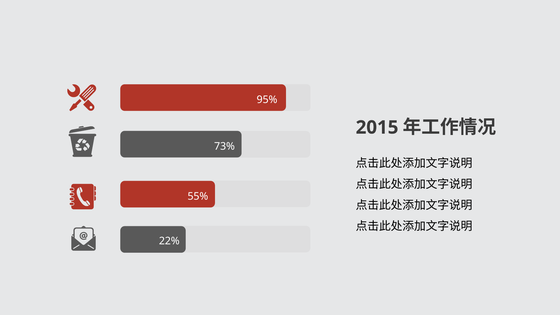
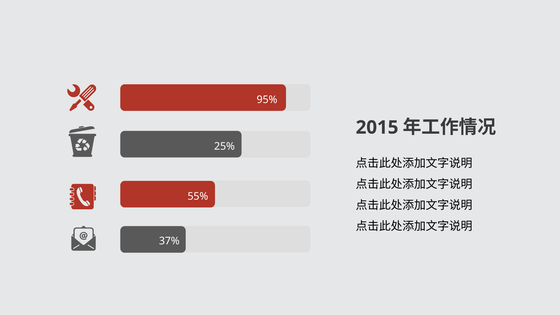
73%: 73% -> 25% (224, 146)
22%: 22% -> 37% (169, 241)
